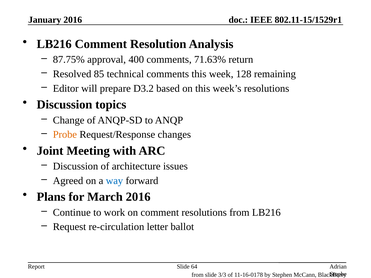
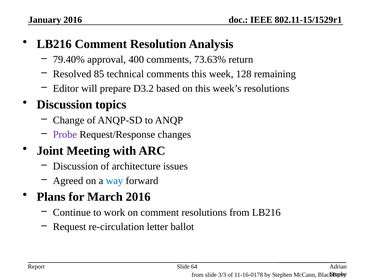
87.75%: 87.75% -> 79.40% (69, 60)
71.63%: 71.63% -> 73.63% (210, 60)
Probe colour: orange -> purple (65, 135)
